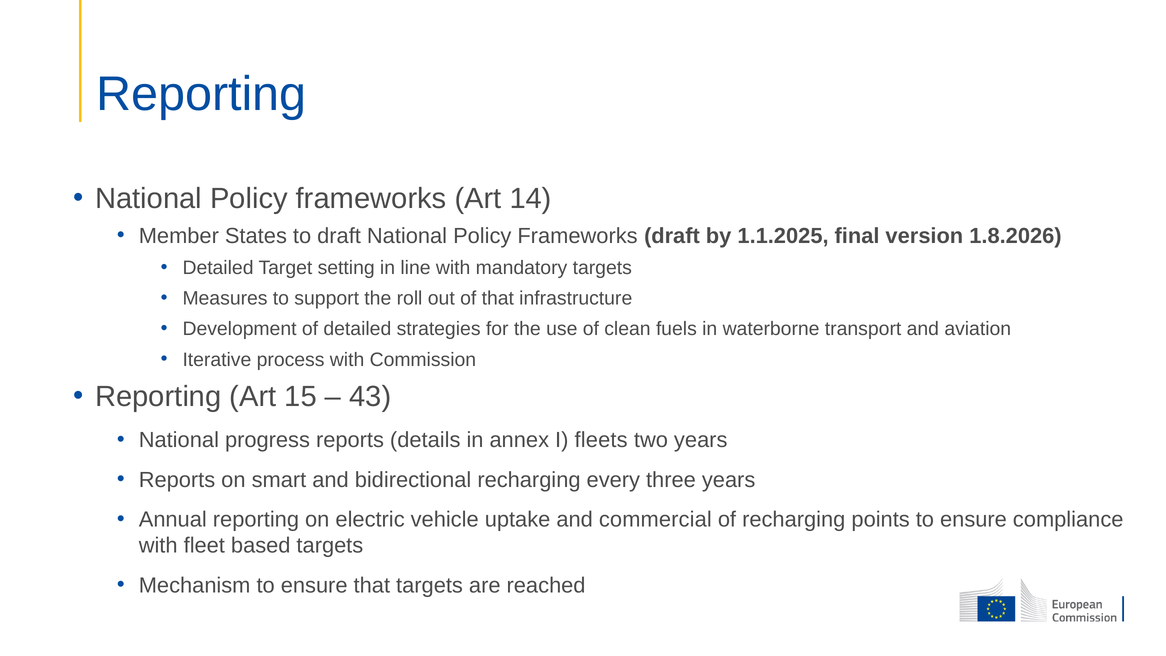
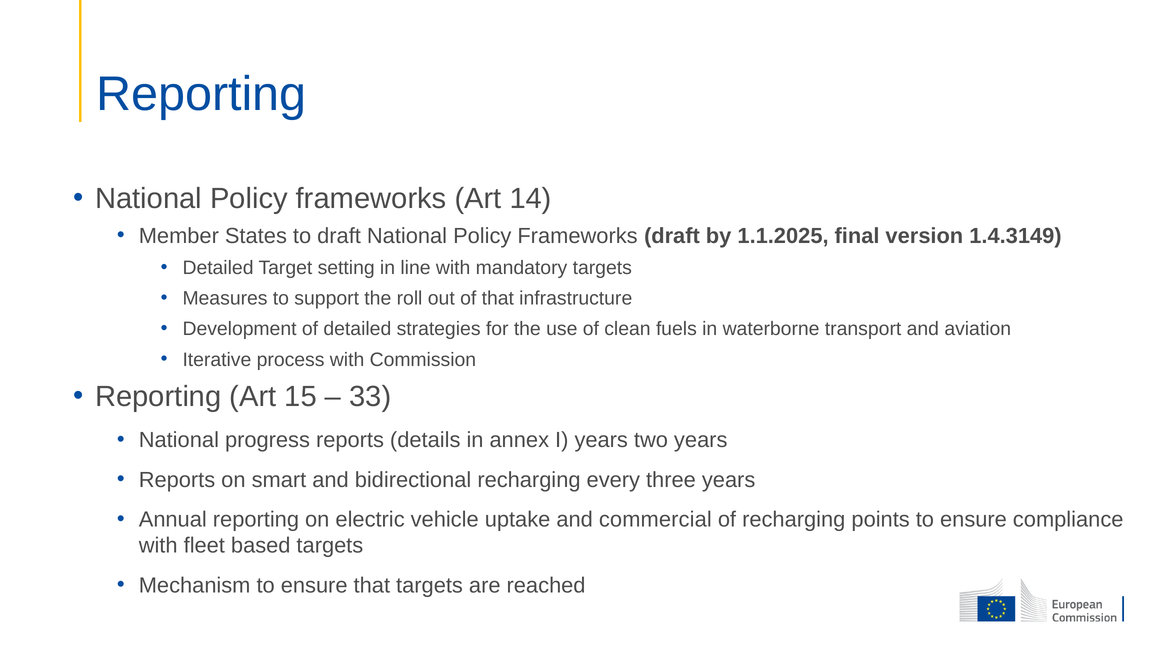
1.8.2026: 1.8.2026 -> 1.4.3149 (1015, 236)
43: 43 -> 33 (370, 397)
I fleets: fleets -> years (601, 440)
